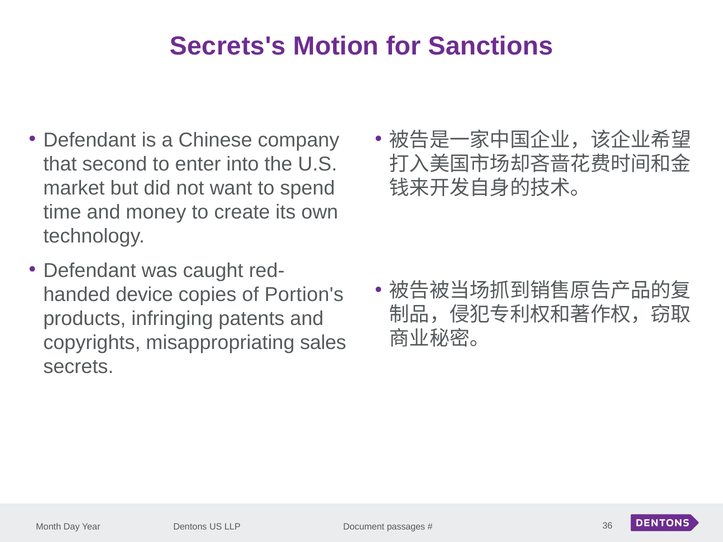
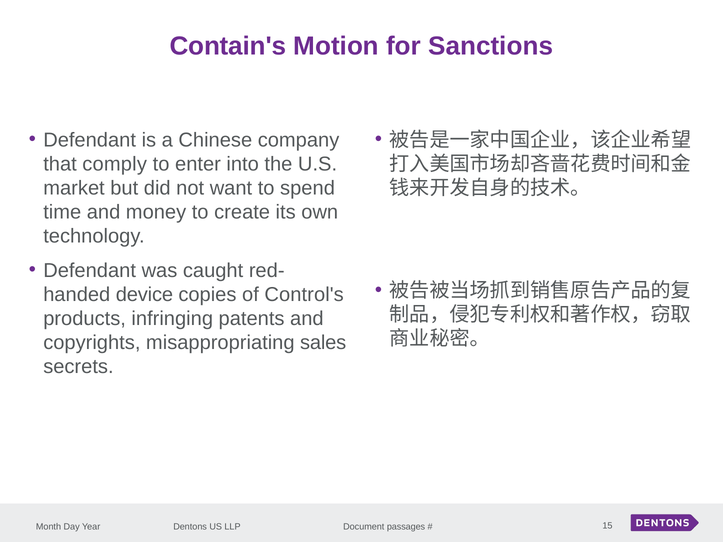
Secrets's: Secrets's -> Contain's (228, 46)
second: second -> comply (115, 164)
Portion's: Portion's -> Control's (304, 295)
36: 36 -> 15 (607, 526)
